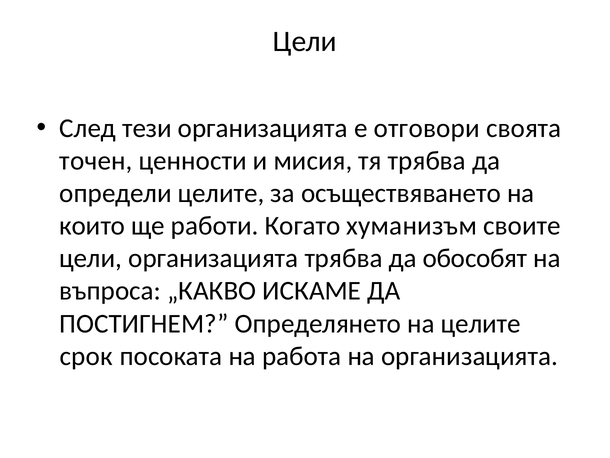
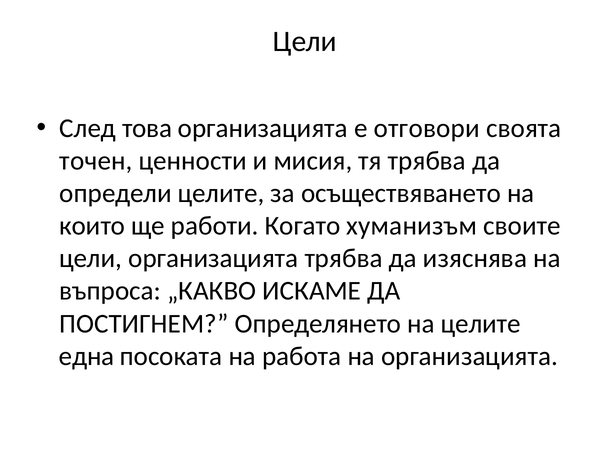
тези: тези -> това (147, 128)
обособят: обособят -> изяснява (475, 258)
срок: срок -> една (87, 356)
